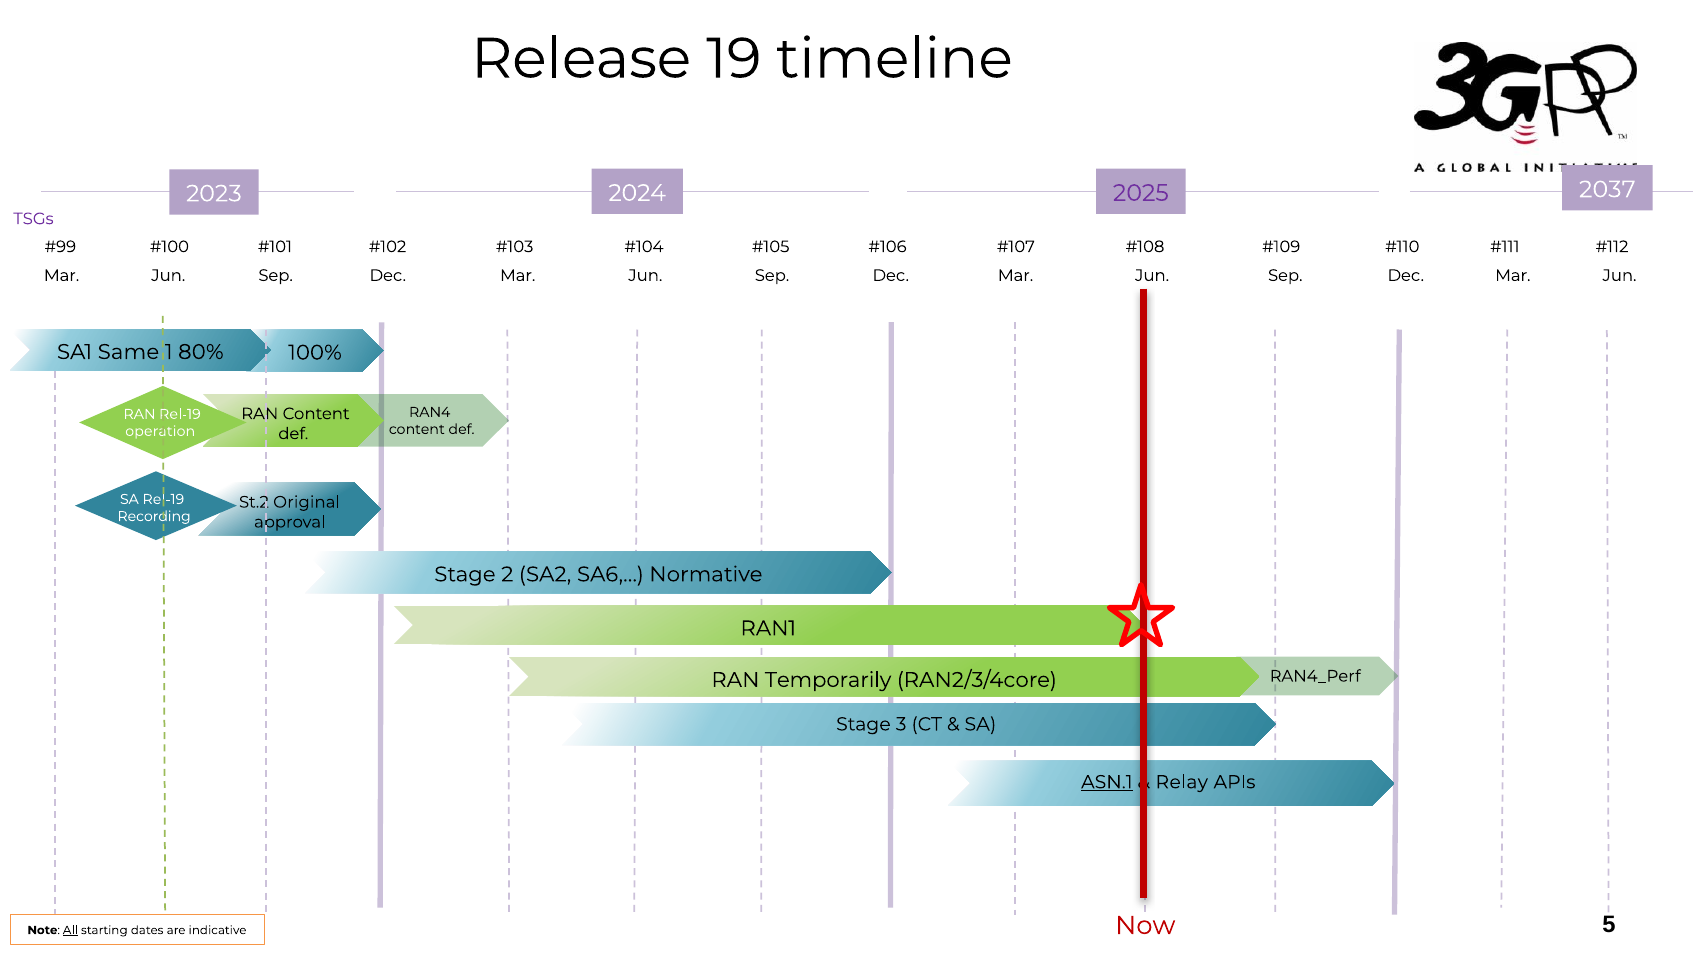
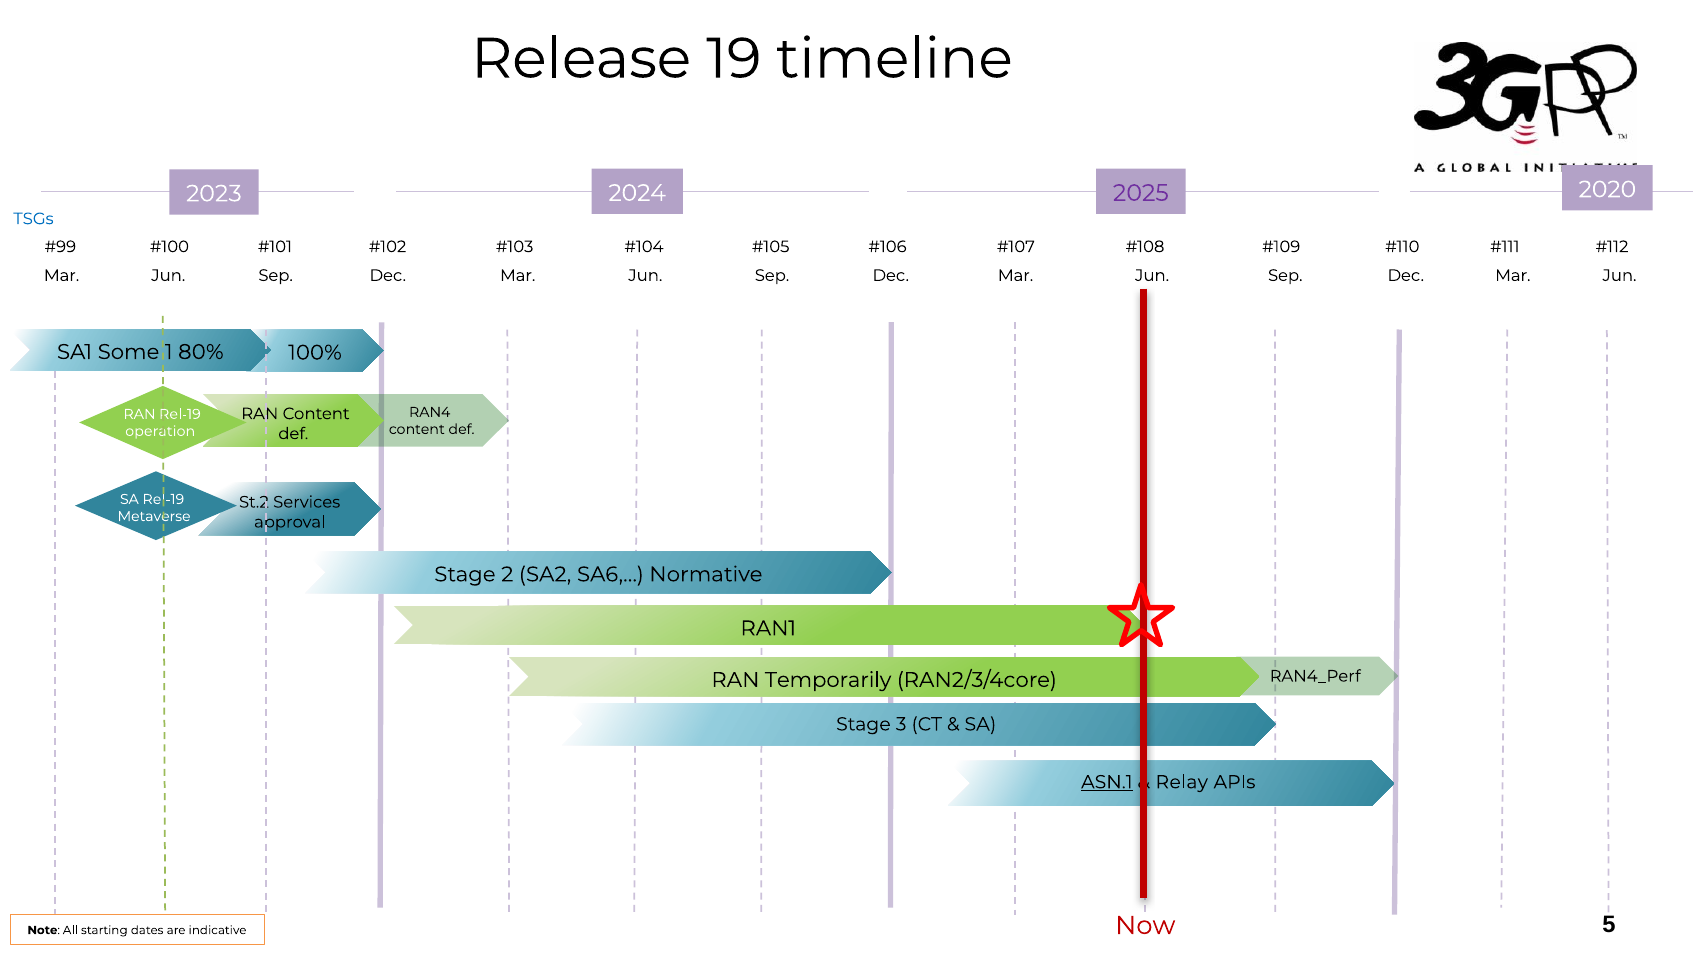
2037: 2037 -> 2020 (1607, 189)
TSGs colour: purple -> blue (33, 219)
Same: Same -> Some (129, 352)
Original: Original -> Services (307, 502)
Recording: Recording -> Metaverse (154, 516)
All underline: present -> none (70, 930)
